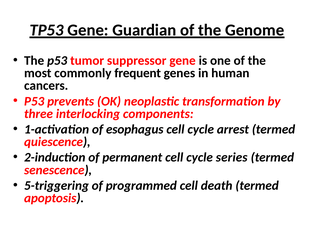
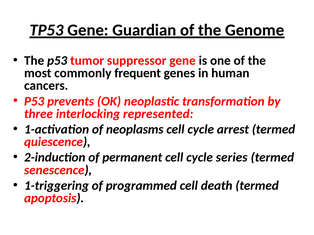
components: components -> represented (158, 114)
esophagus: esophagus -> neoplasms (135, 130)
5-triggering: 5-triggering -> 1-triggering (56, 186)
